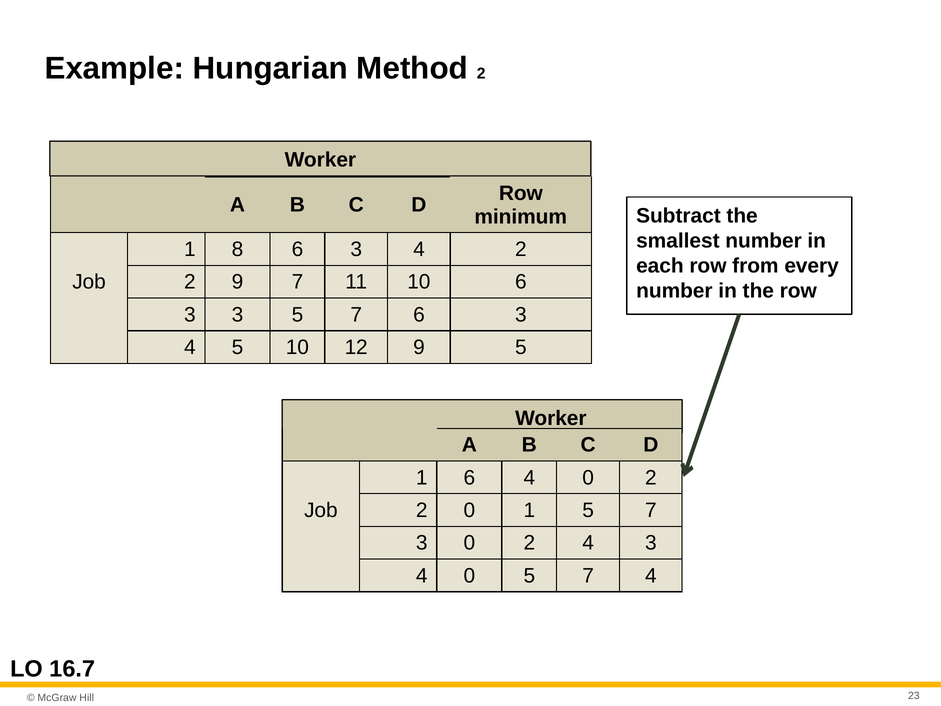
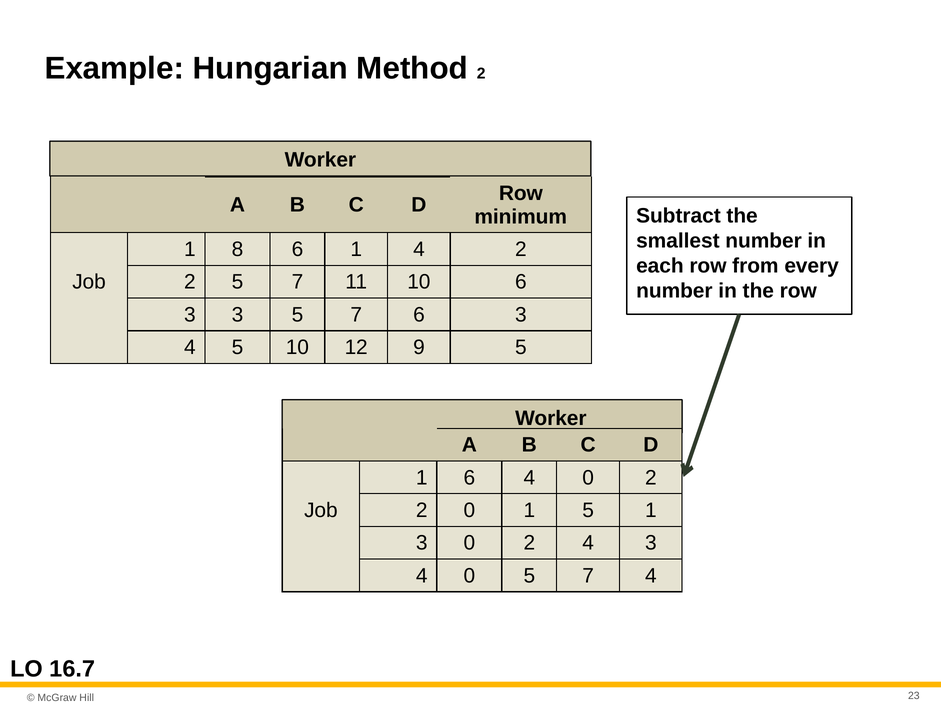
8 6 3: 3 -> 1 (356, 249)
2 9: 9 -> 5 (238, 282)
1 5 7: 7 -> 1 (651, 510)
